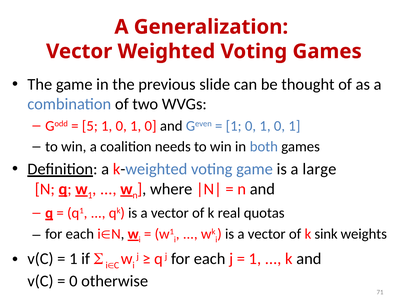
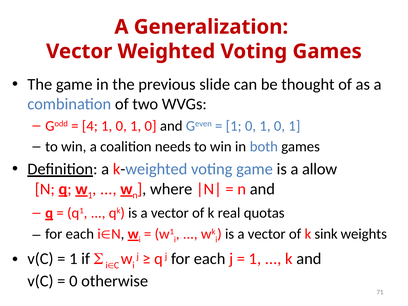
5: 5 -> 4 (90, 126)
large: large -> allow (320, 169)
